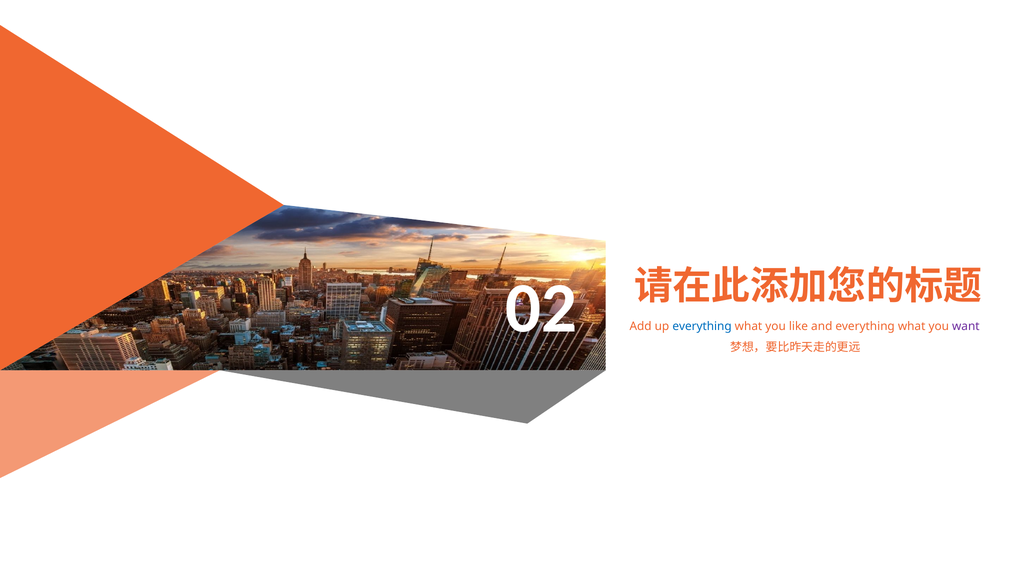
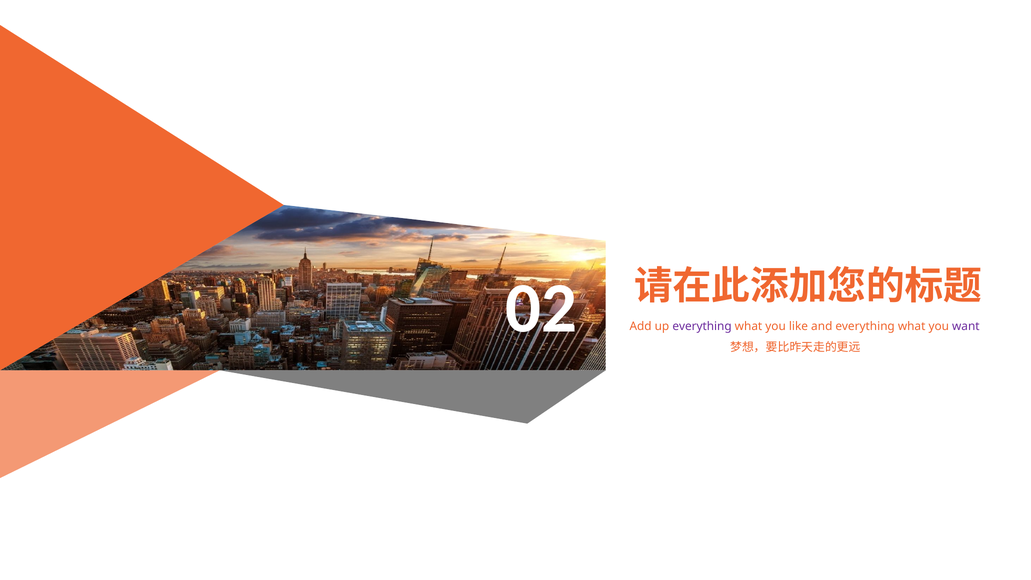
everything colour: blue -> purple (702, 326)
